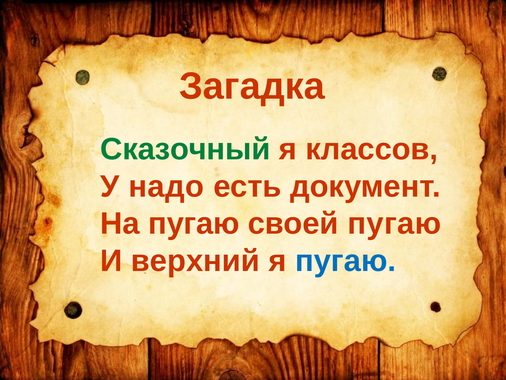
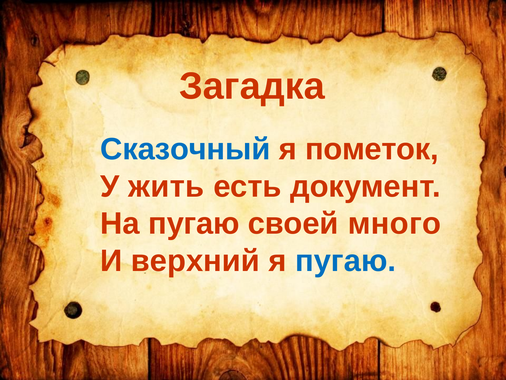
Сказочный colour: green -> blue (185, 149)
классов: классов -> пометок (372, 149)
надо: надо -> жить (166, 186)
своей пугаю: пугаю -> много (394, 223)
